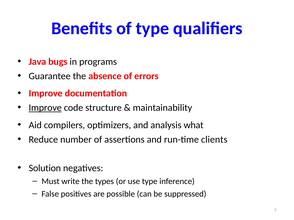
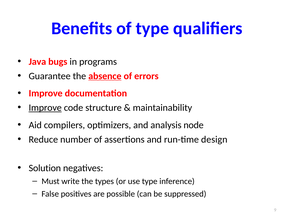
absence underline: none -> present (105, 76)
what: what -> node (194, 125)
clients: clients -> design (214, 140)
